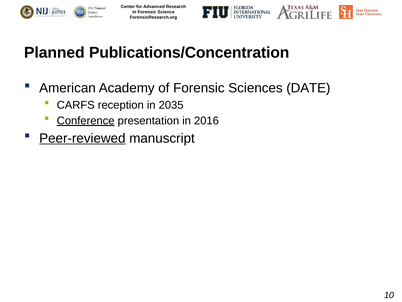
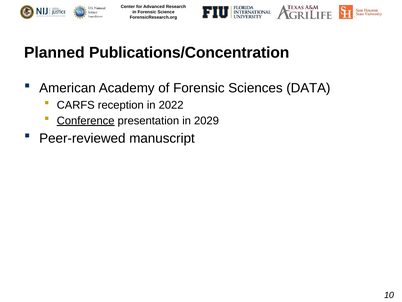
DATE: DATE -> DATA (308, 88)
2035: 2035 -> 2022 (171, 105)
2016: 2016 -> 2029 (206, 120)
Peer-reviewed underline: present -> none (82, 138)
